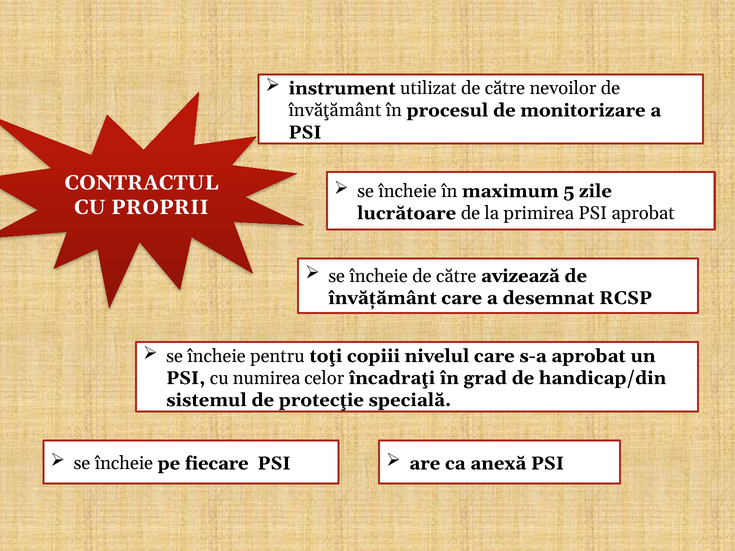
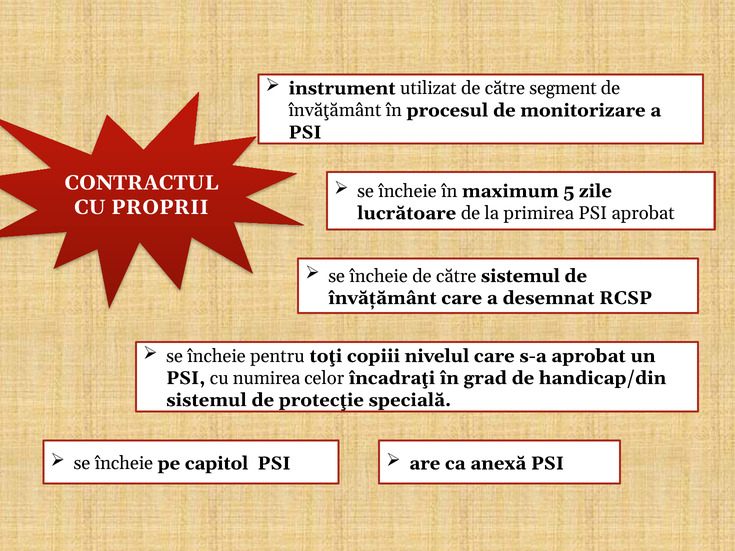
nevoilor: nevoilor -> segment (563, 88)
către avizează: avizează -> sistemul (520, 276)
fiecare: fiecare -> capitol (217, 464)
